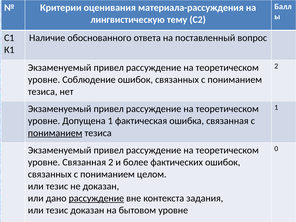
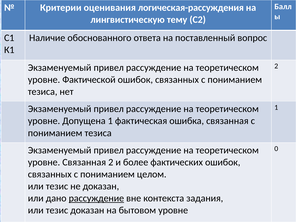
материала-рассуждения: материала-рассуждения -> логическая-рассуждения (191, 8)
Соблюдение: Соблюдение -> Фактической (89, 80)
пониманием underline: present -> none (55, 133)
